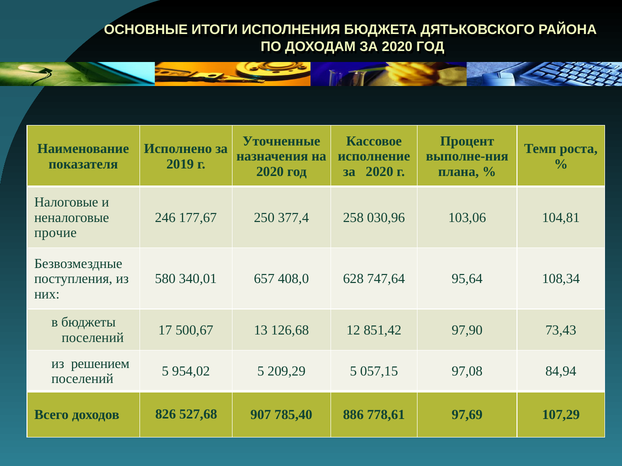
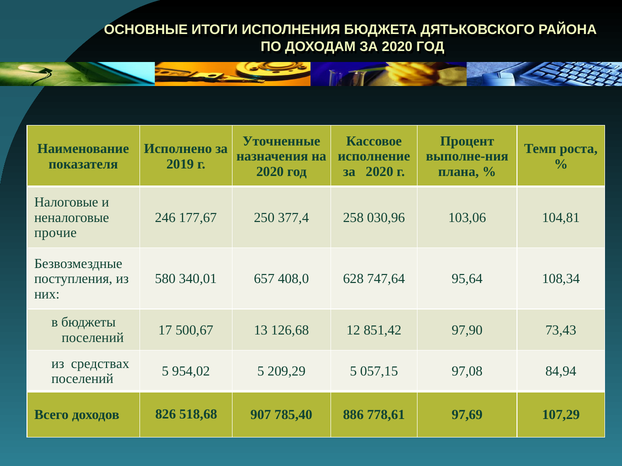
решением: решением -> средствах (100, 364)
527,68: 527,68 -> 518,68 (198, 415)
